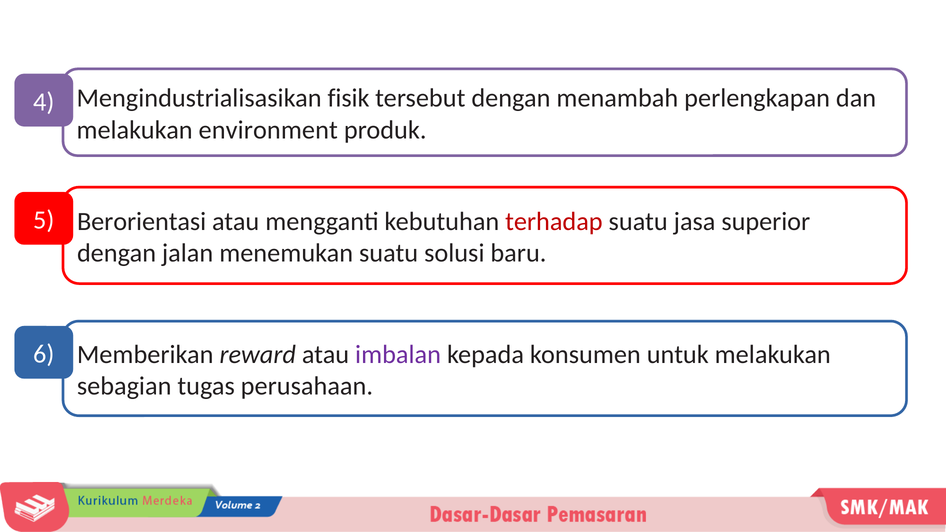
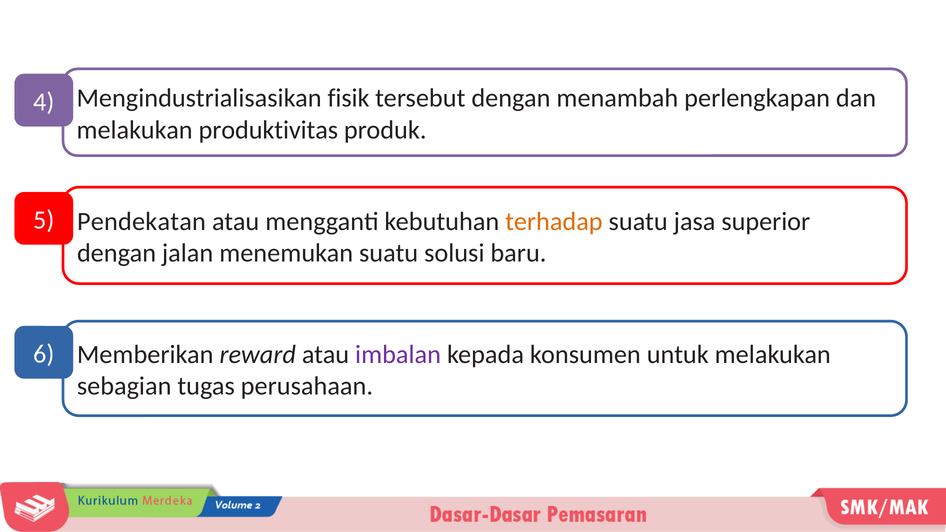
environment: environment -> produktivitas (268, 130)
Berorientasi: Berorientasi -> Pendekatan (141, 221)
terhadap colour: red -> orange (554, 221)
